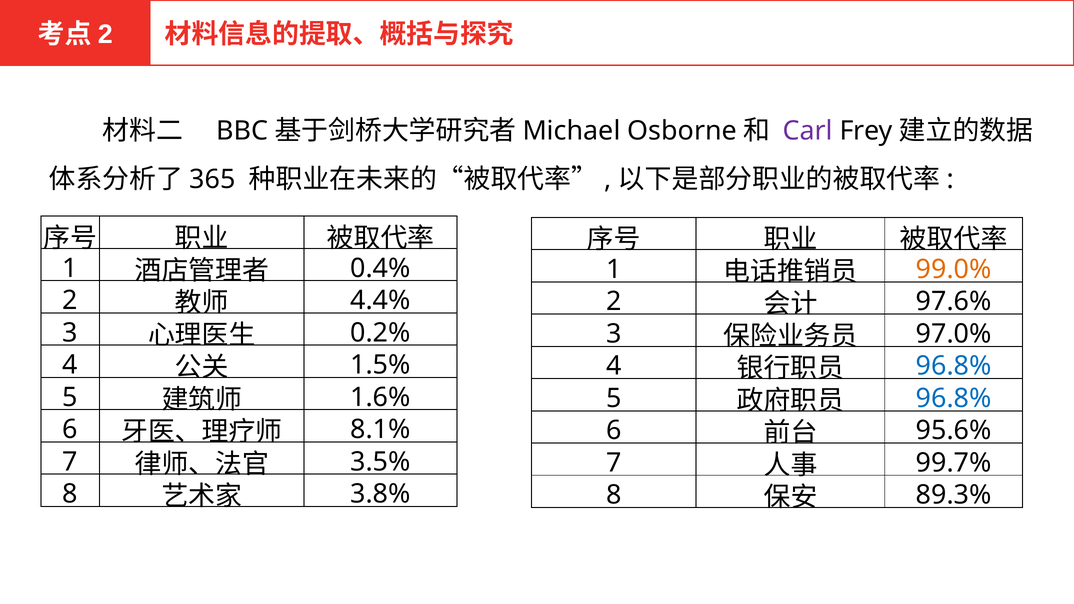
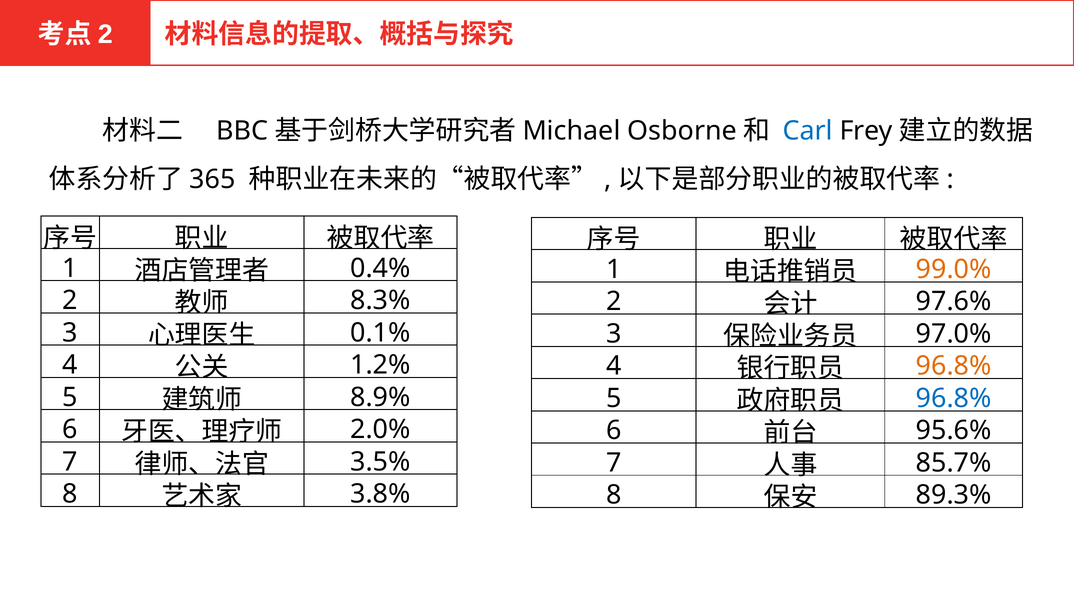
Carl colour: purple -> blue (808, 131)
4.4%: 4.4% -> 8.3% (381, 301)
0.2%: 0.2% -> 0.1% (381, 333)
1.5%: 1.5% -> 1.2% (381, 365)
96.8% colour: blue -> orange (954, 366)
1.6%: 1.6% -> 8.9% (381, 397)
8.1%: 8.1% -> 2.0% (381, 430)
99.7%: 99.7% -> 85.7% (954, 463)
